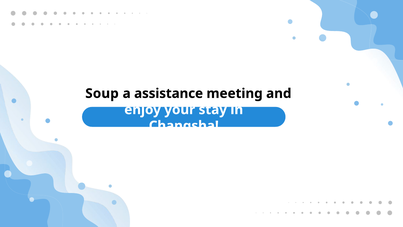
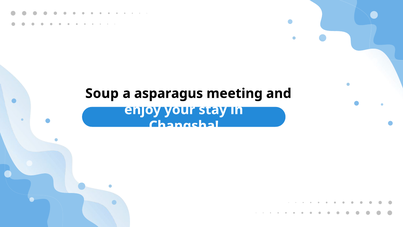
assistance: assistance -> asparagus (169, 93)
